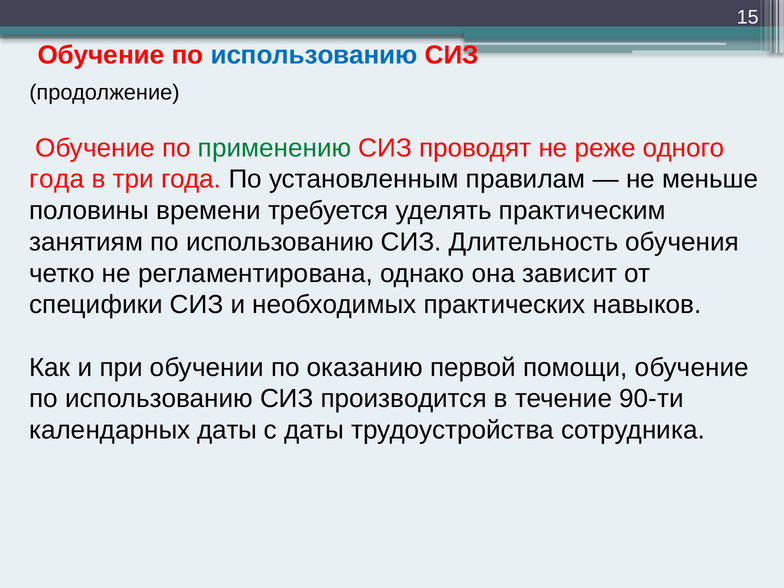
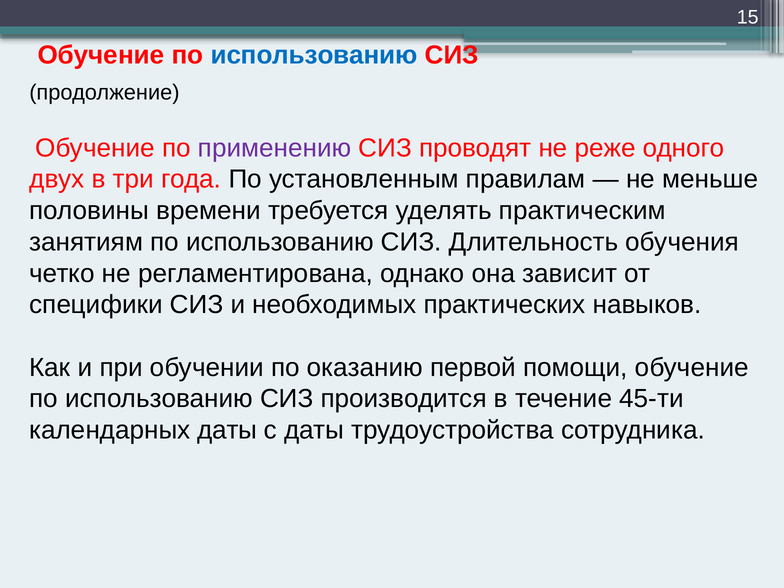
применению colour: green -> purple (275, 148)
года: года -> двух (57, 179)
90-ти: 90-ти -> 45-ти (651, 399)
